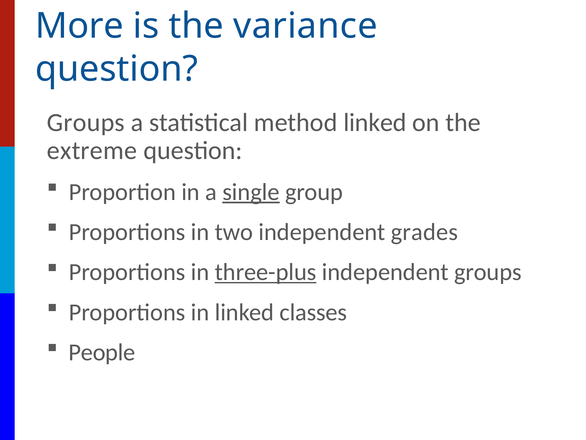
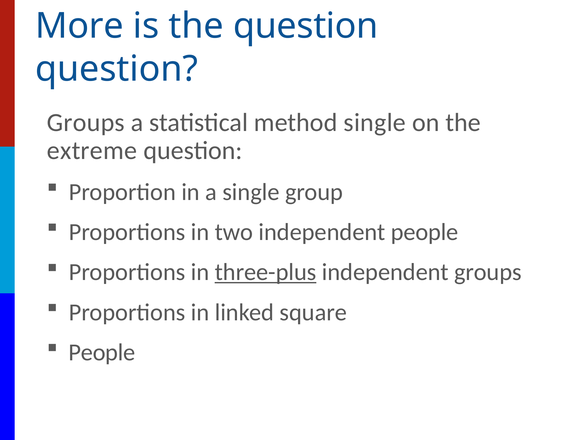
the variance: variance -> question (306, 26)
method linked: linked -> single (375, 122)
single underline: present -> none (251, 192)
independent grades: grades -> people (425, 232)
classes: classes -> square (313, 312)
